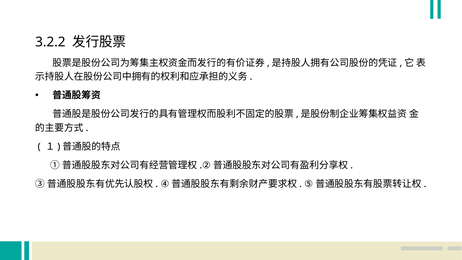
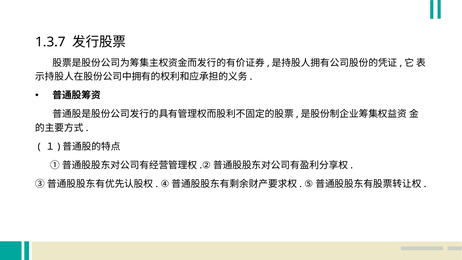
3.2.2: 3.2.2 -> 1.3.7 (50, 42)
